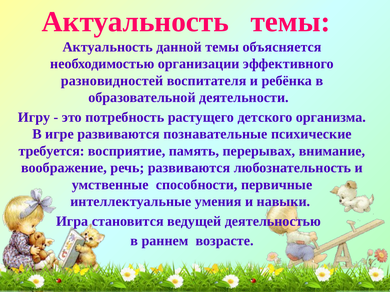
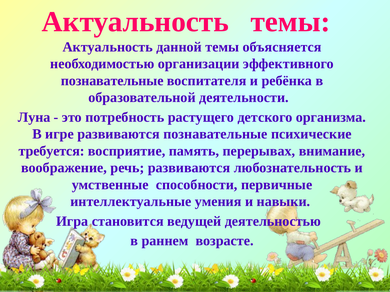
разновидностей: разновидностей -> познавательные (112, 81)
Игру: Игру -> Луна (34, 117)
